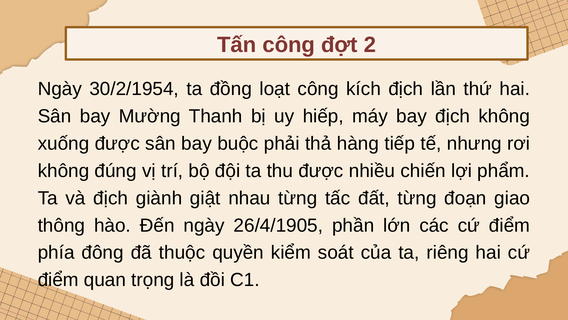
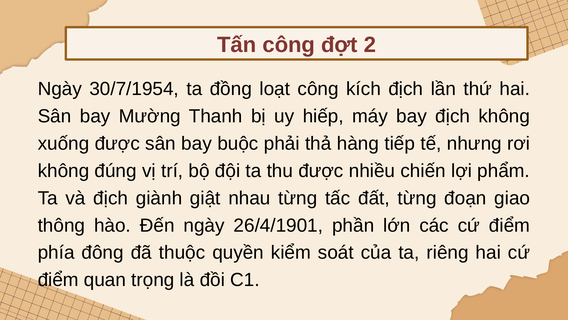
30/2/1954: 30/2/1954 -> 30/7/1954 (134, 89)
26/4/1905: 26/4/1905 -> 26/4/1901 (278, 225)
